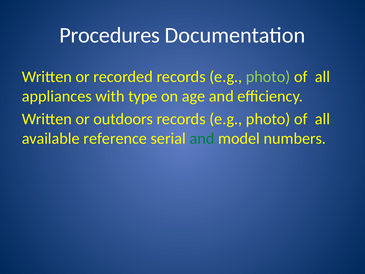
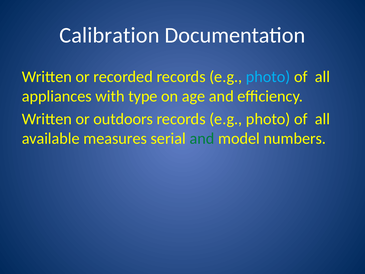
Procedures: Procedures -> Calibration (109, 35)
photo colour: light green -> light blue (268, 77)
reference: reference -> measures (115, 138)
